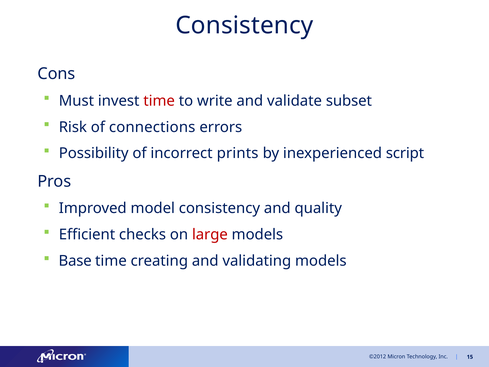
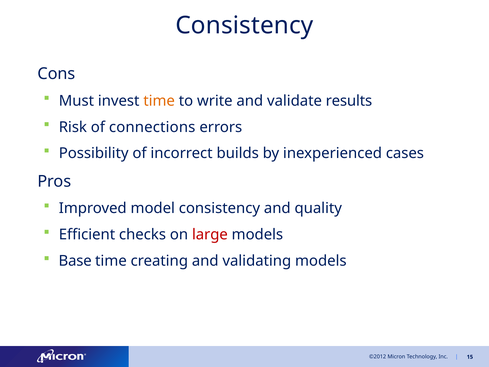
time colour: red -> orange (159, 101)
subset: subset -> results (349, 101)
prints: prints -> builds (238, 153)
script: script -> cases (405, 153)
